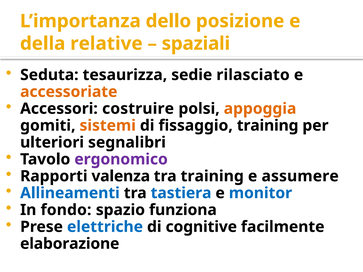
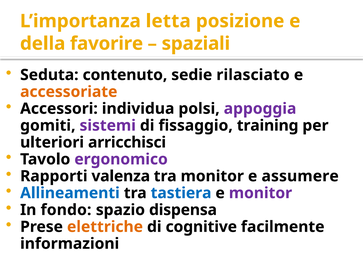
dello: dello -> letta (168, 21)
relative: relative -> favorire (107, 44)
tesaurizza: tesaurizza -> contenuto (125, 75)
costruire: costruire -> individua (138, 109)
appoggia colour: orange -> purple (260, 109)
sistemi colour: orange -> purple (108, 126)
segnalibri: segnalibri -> arricchisci (127, 143)
tra training: training -> monitor (212, 176)
monitor colour: blue -> purple (260, 193)
funziona: funziona -> dispensa (183, 210)
elettriche colour: blue -> orange (105, 227)
elaborazione: elaborazione -> informazioni (70, 244)
